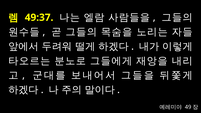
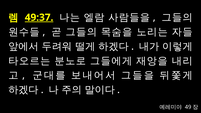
49:37 underline: none -> present (39, 18)
